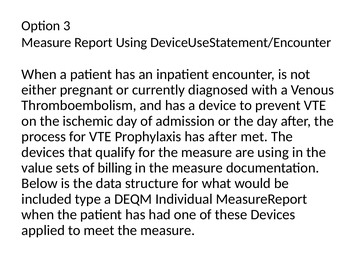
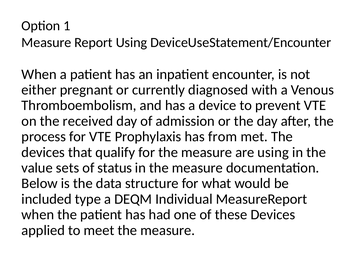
3: 3 -> 1 (67, 26)
ischemic: ischemic -> received (88, 121)
has after: after -> from (223, 136)
billing: billing -> status (115, 168)
